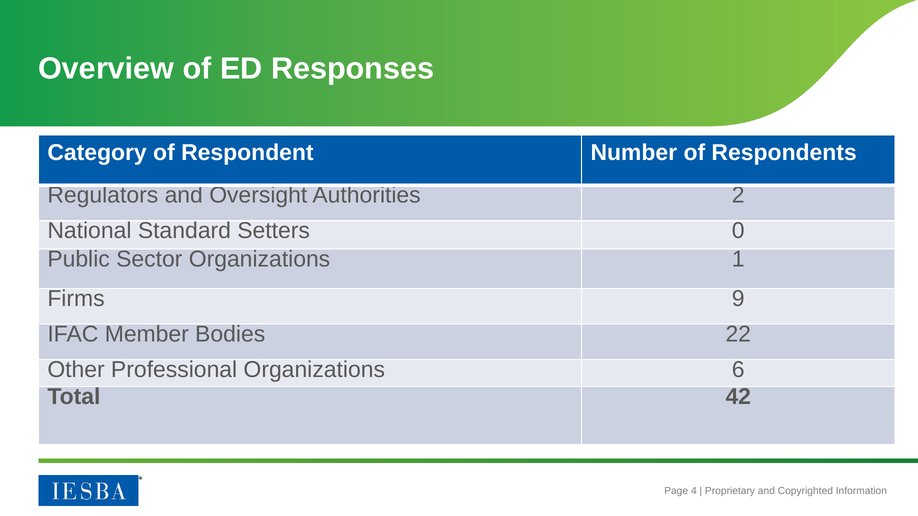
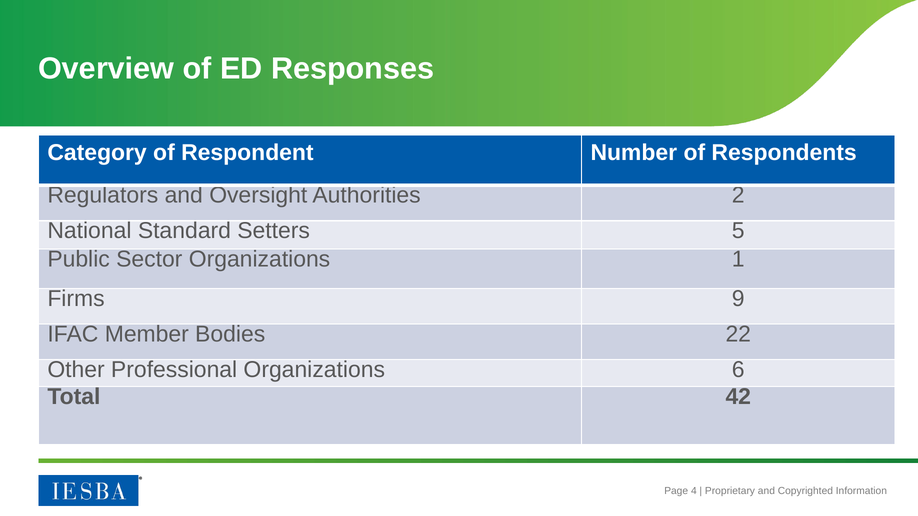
0: 0 -> 5 (738, 231)
